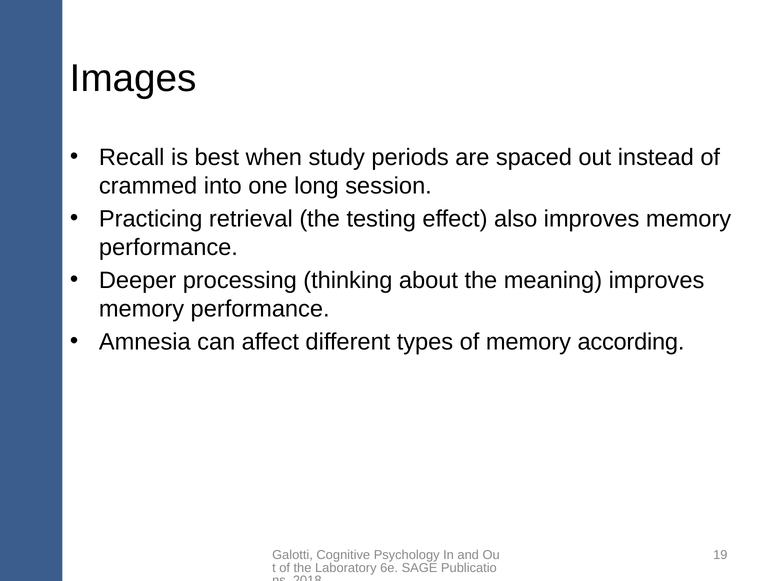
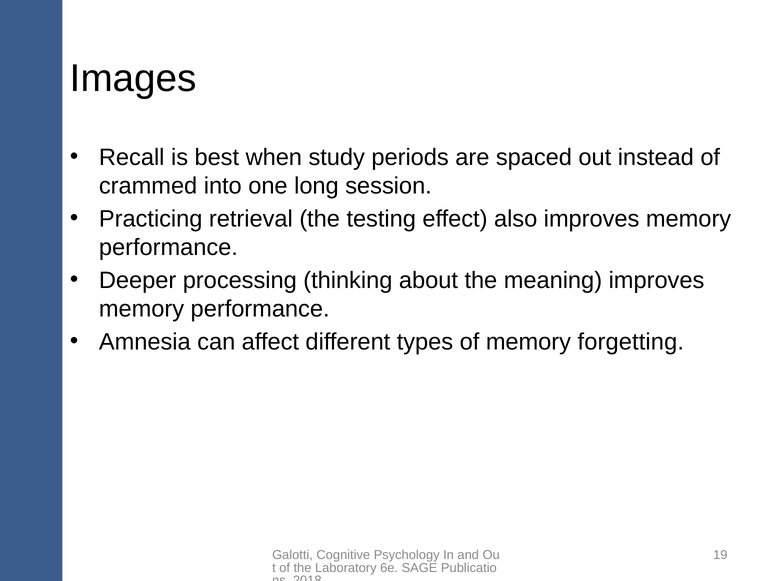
according: according -> forgetting (631, 342)
